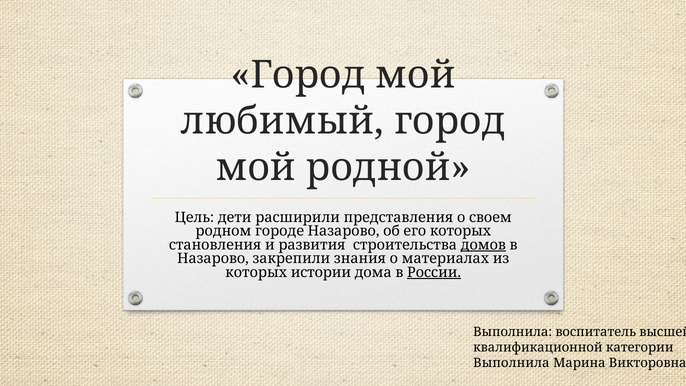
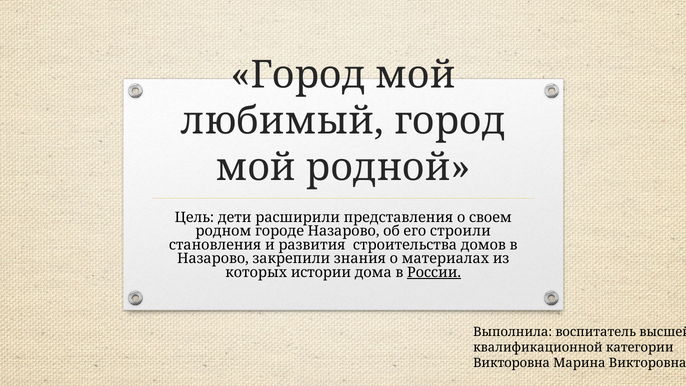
его которых: которых -> строили (460, 231)
домов underline: present -> none (483, 245)
Выполнила: Выполнила -> Викторовна (512, 363)
